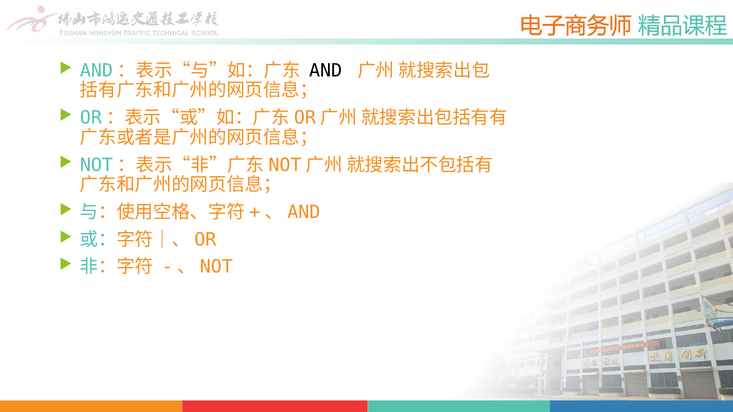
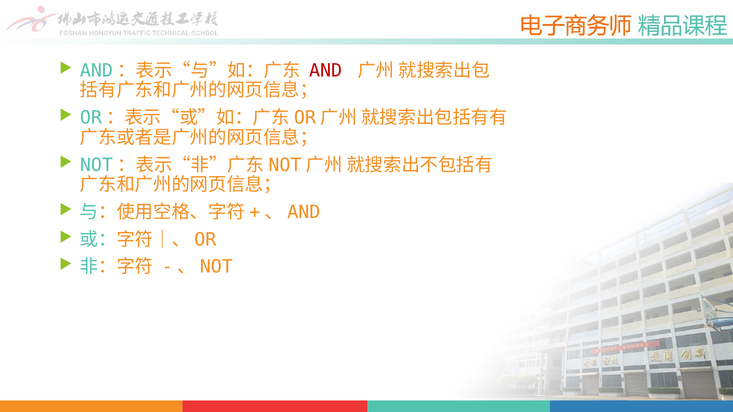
AND colour: black -> red (326, 71)
